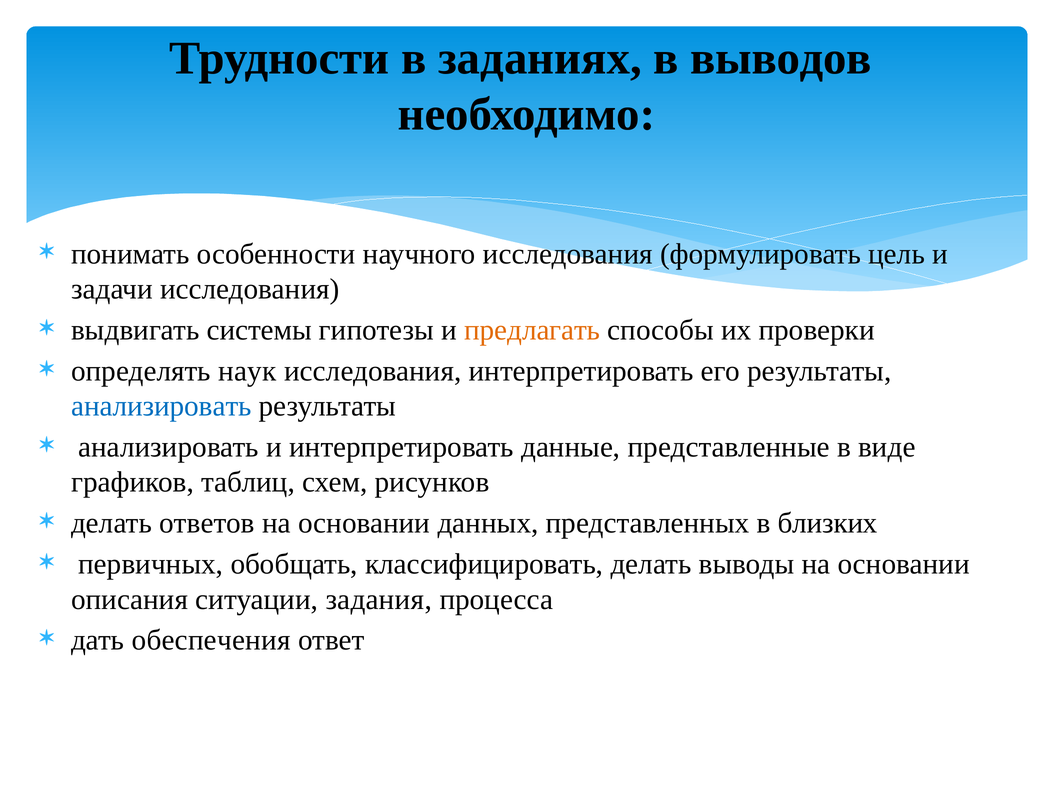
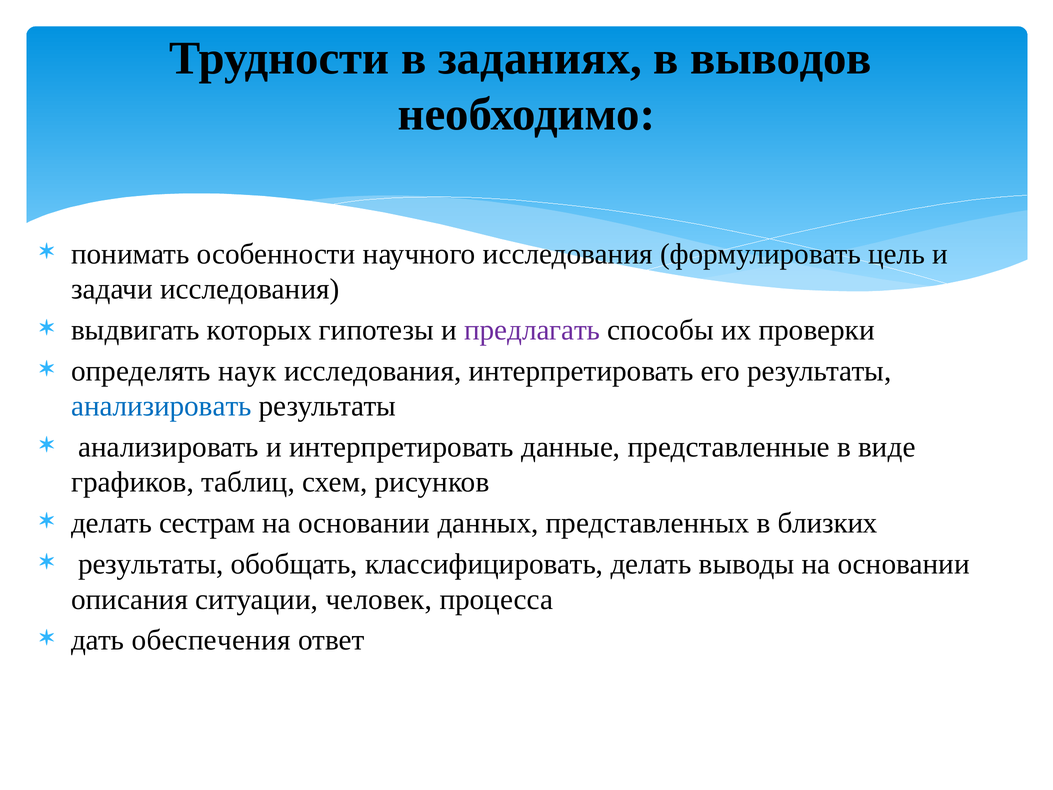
системы: системы -> которых (259, 330)
предлагать colour: orange -> purple (532, 330)
ответов: ответов -> сестрам (207, 523)
первичных: первичных -> результаты (151, 564)
задания: задания -> человек (379, 599)
